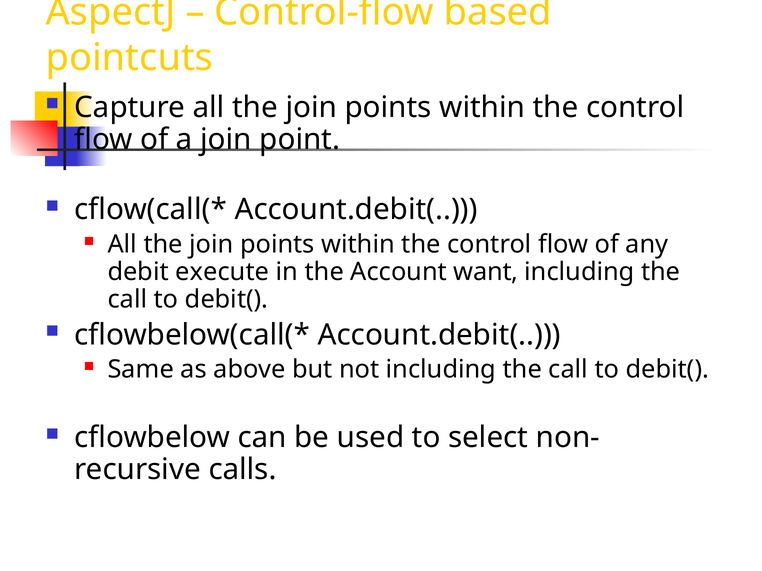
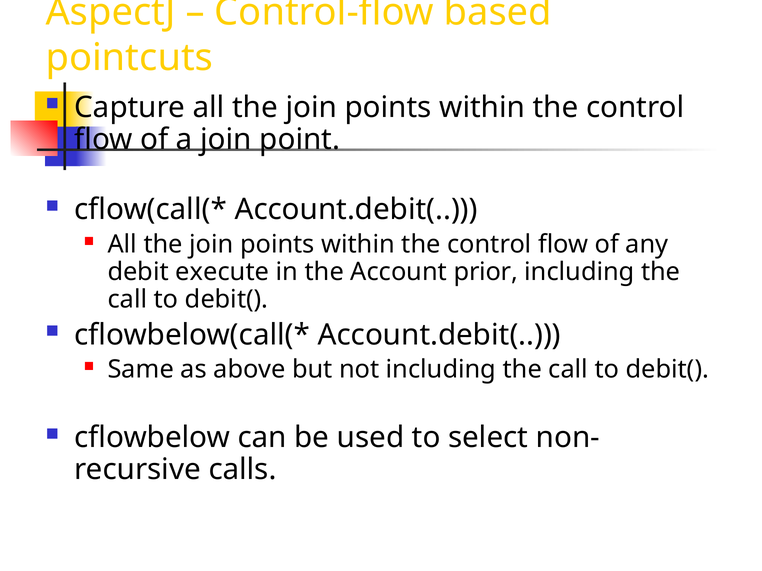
want: want -> prior (486, 272)
